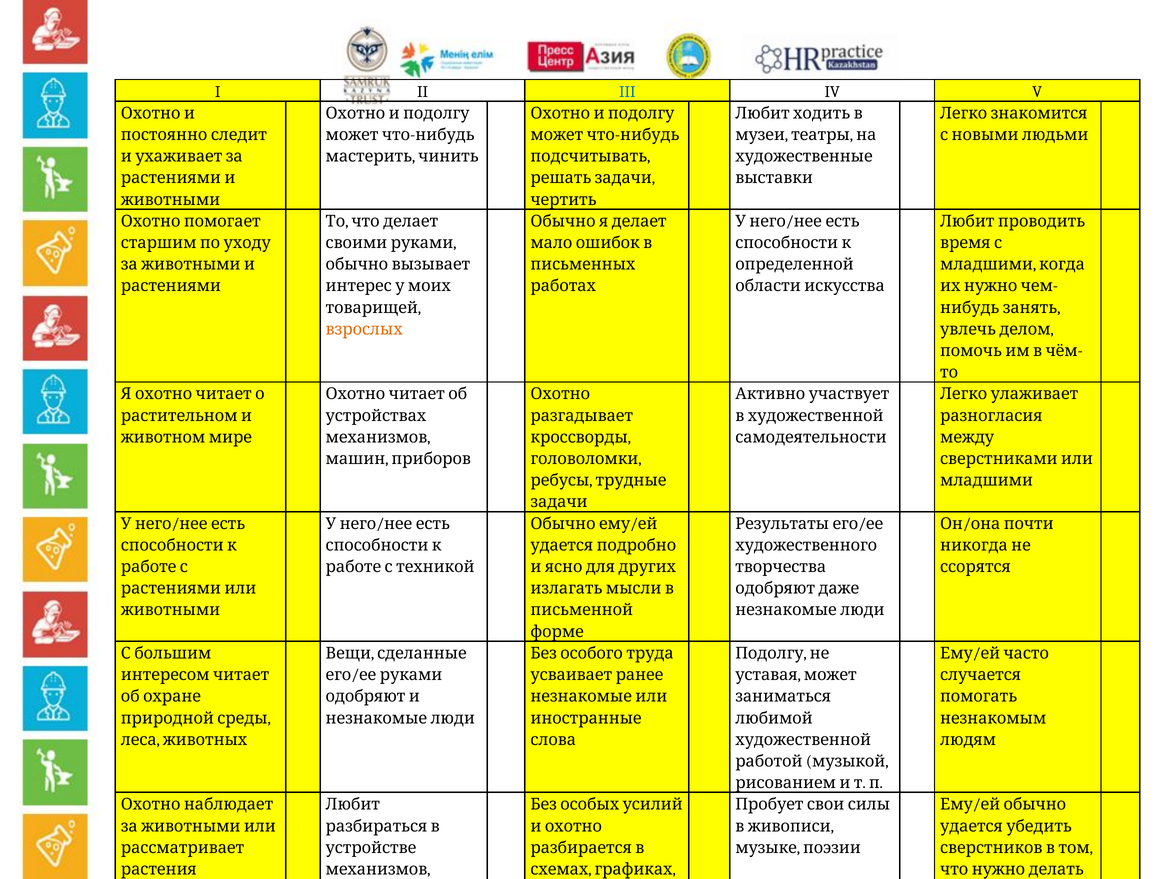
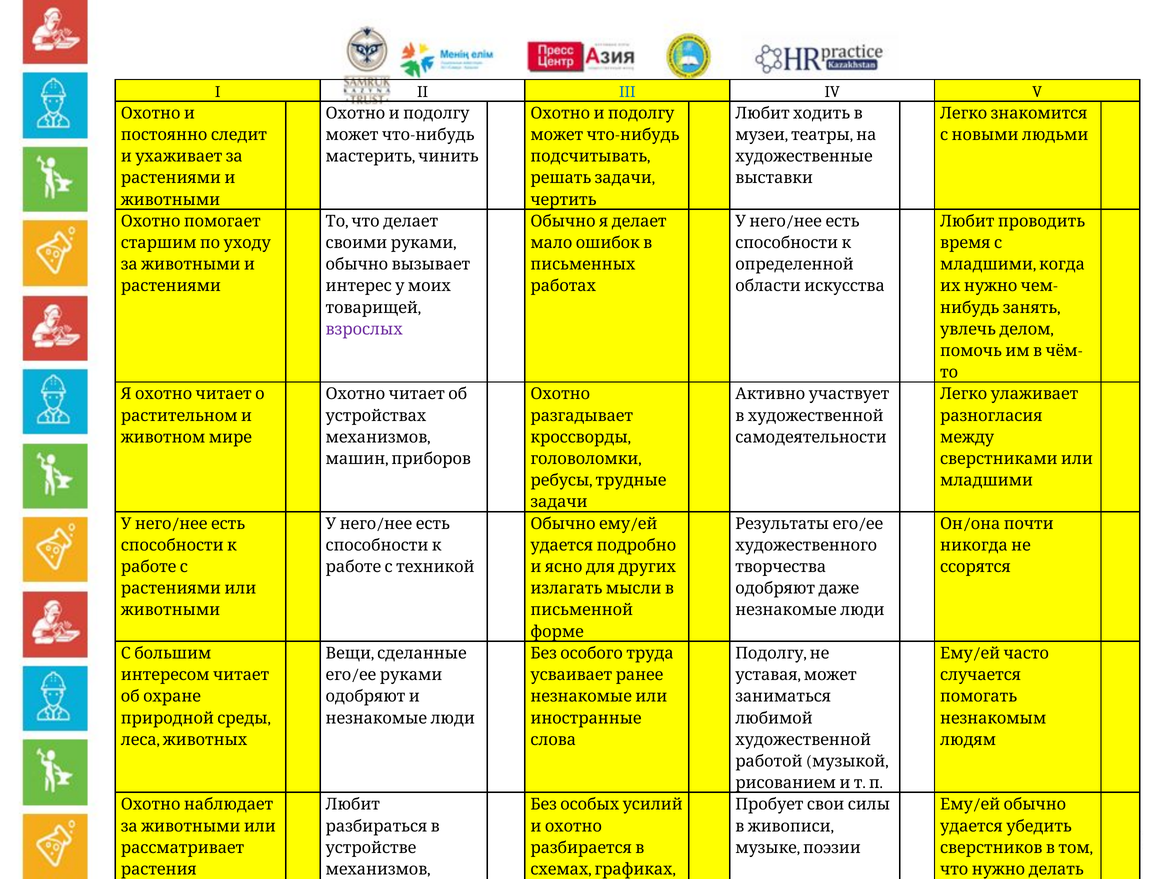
взрослых colour: orange -> purple (364, 329)
